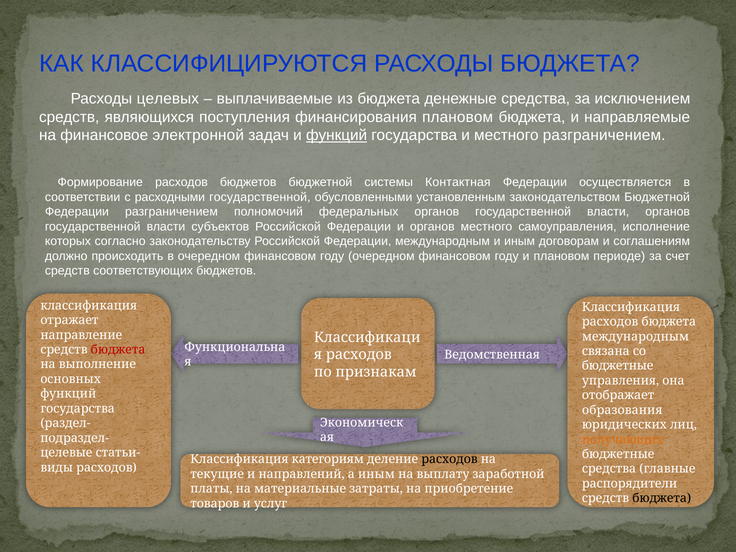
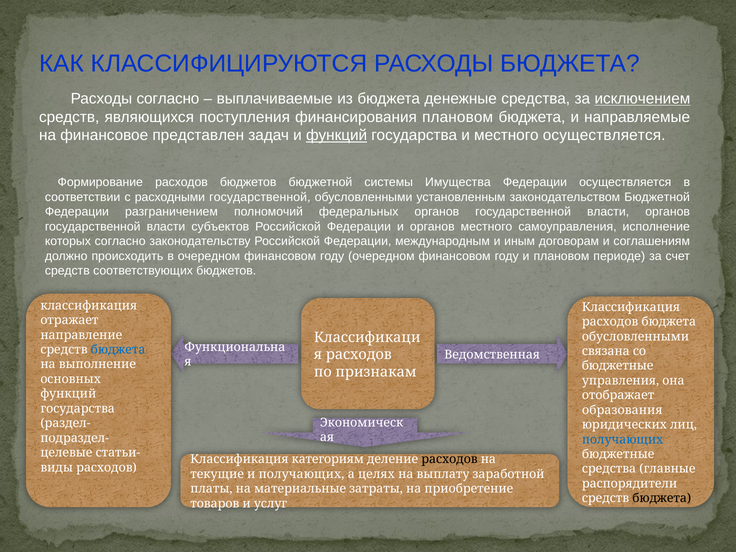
Расходы целевых: целевых -> согласно (168, 99)
исключением underline: none -> present (642, 99)
электронной: электронной -> представлен (198, 135)
местного разграничением: разграничением -> осуществляется (604, 135)
Контактная: Контактная -> Имущества (458, 182)
международным: международным -> обусловленными (636, 336)
бюджета colour: red -> blue (118, 350)
получающих colour: orange -> blue (623, 439)
и направлений: направлений -> получающих (302, 474)
а иным: иным -> целях (376, 474)
